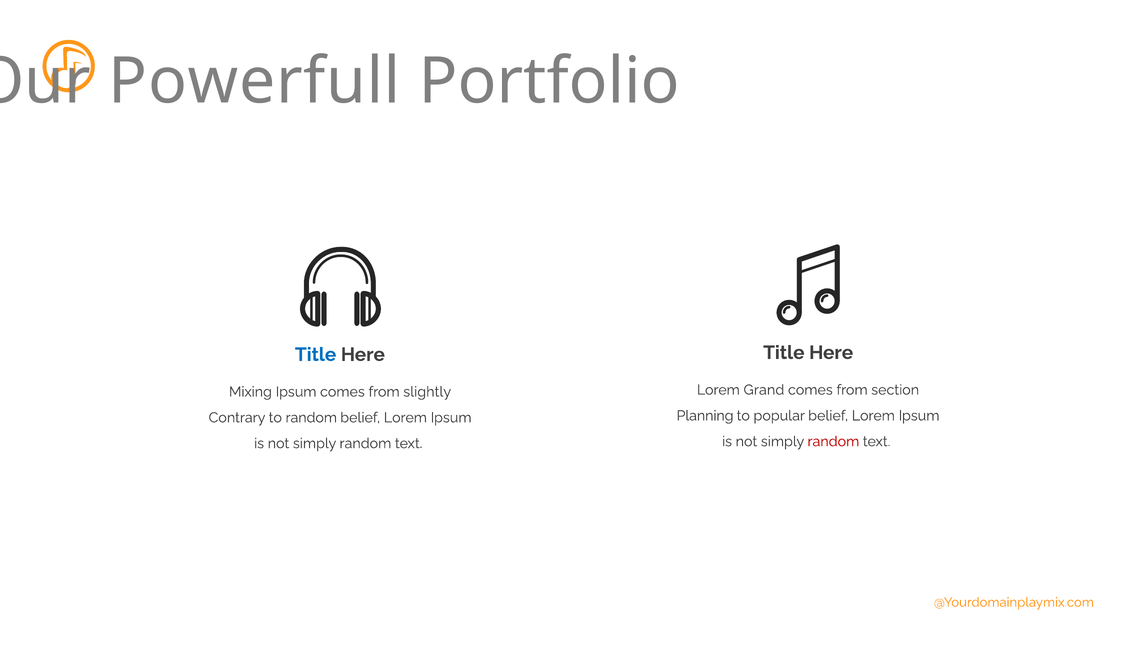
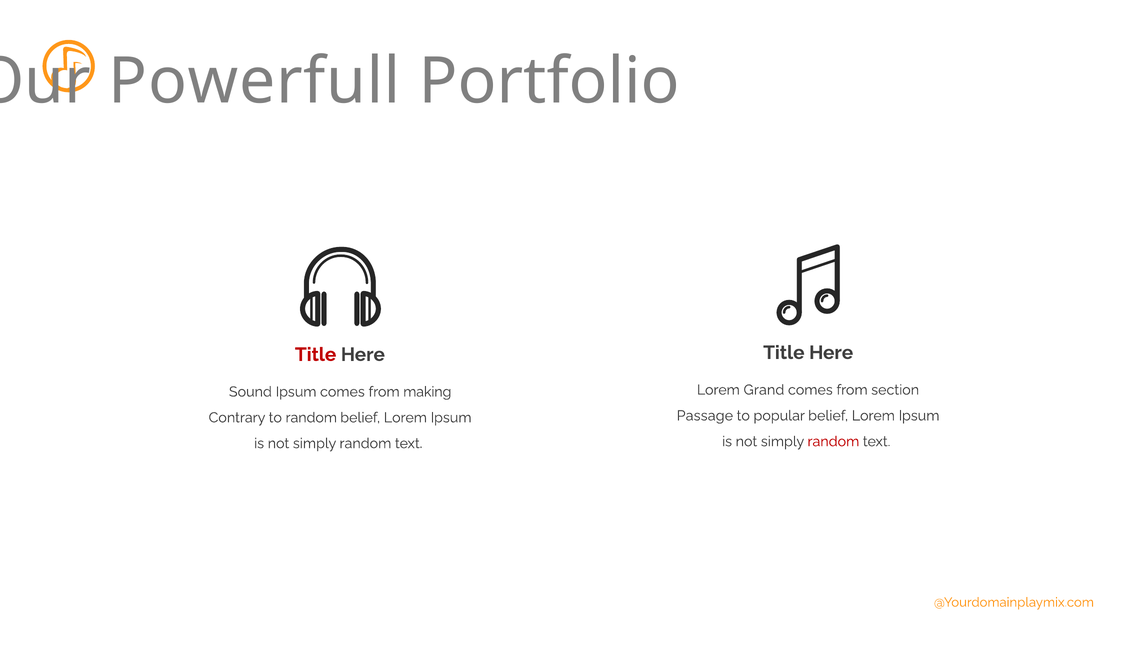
Title colour: blue -> red (316, 354)
Mixing: Mixing -> Sound (250, 392)
slightly: slightly -> making (427, 392)
Planning: Planning -> Passage (705, 415)
